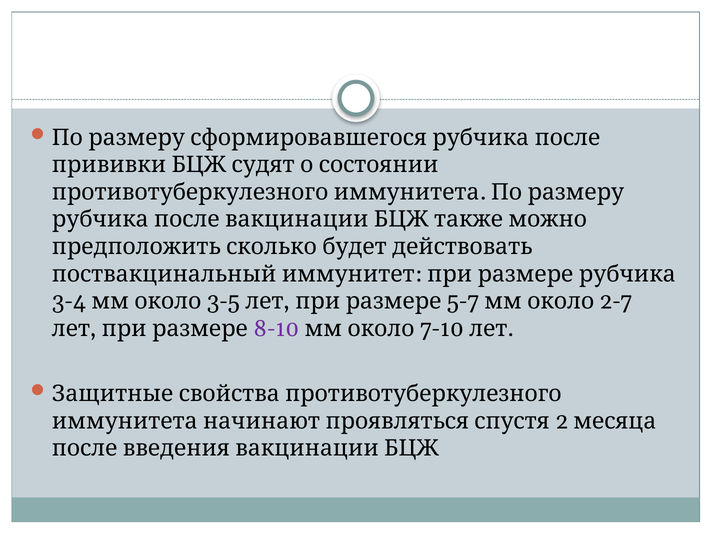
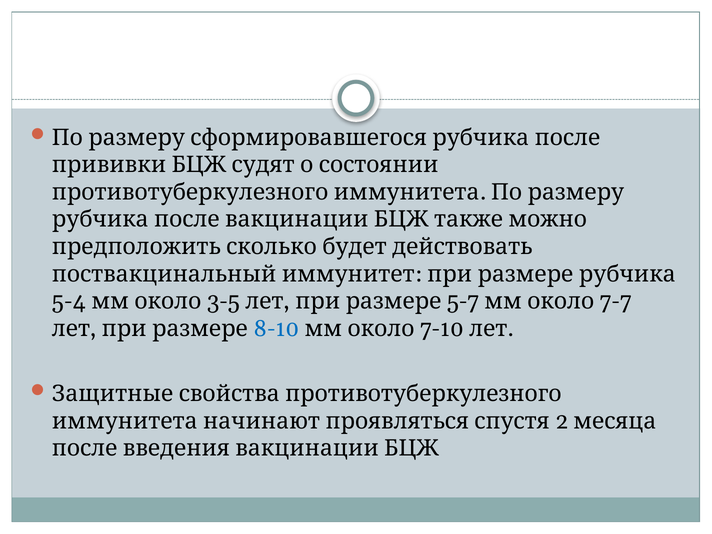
3-4: 3-4 -> 5-4 (69, 301)
2-7: 2-7 -> 7-7 (616, 301)
8-10 colour: purple -> blue (276, 329)
